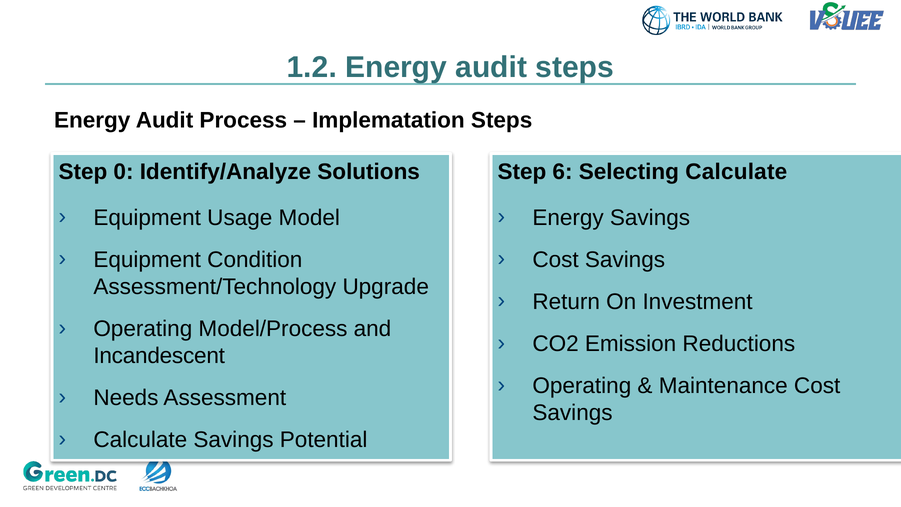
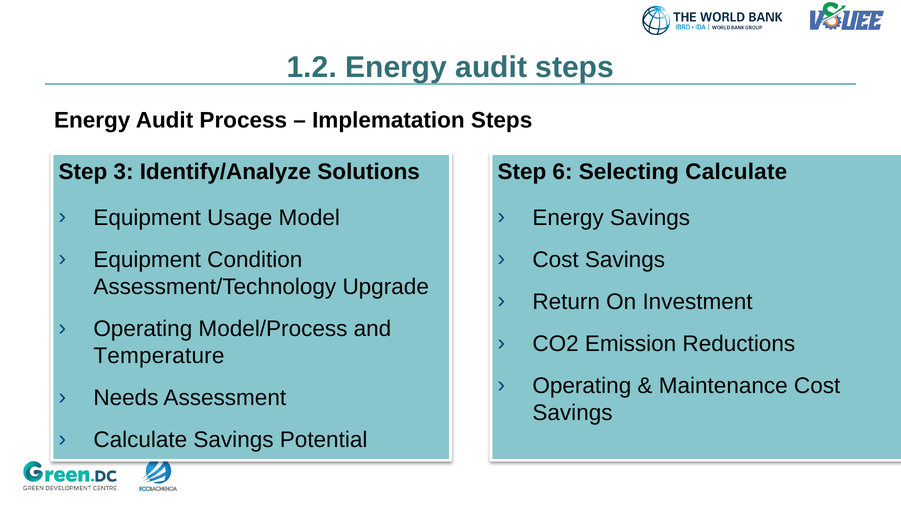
0: 0 -> 3 (123, 172)
Incandescent: Incandescent -> Temperature (159, 356)
